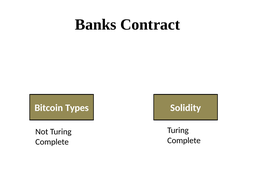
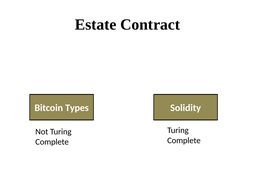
Banks: Banks -> Estate (96, 25)
